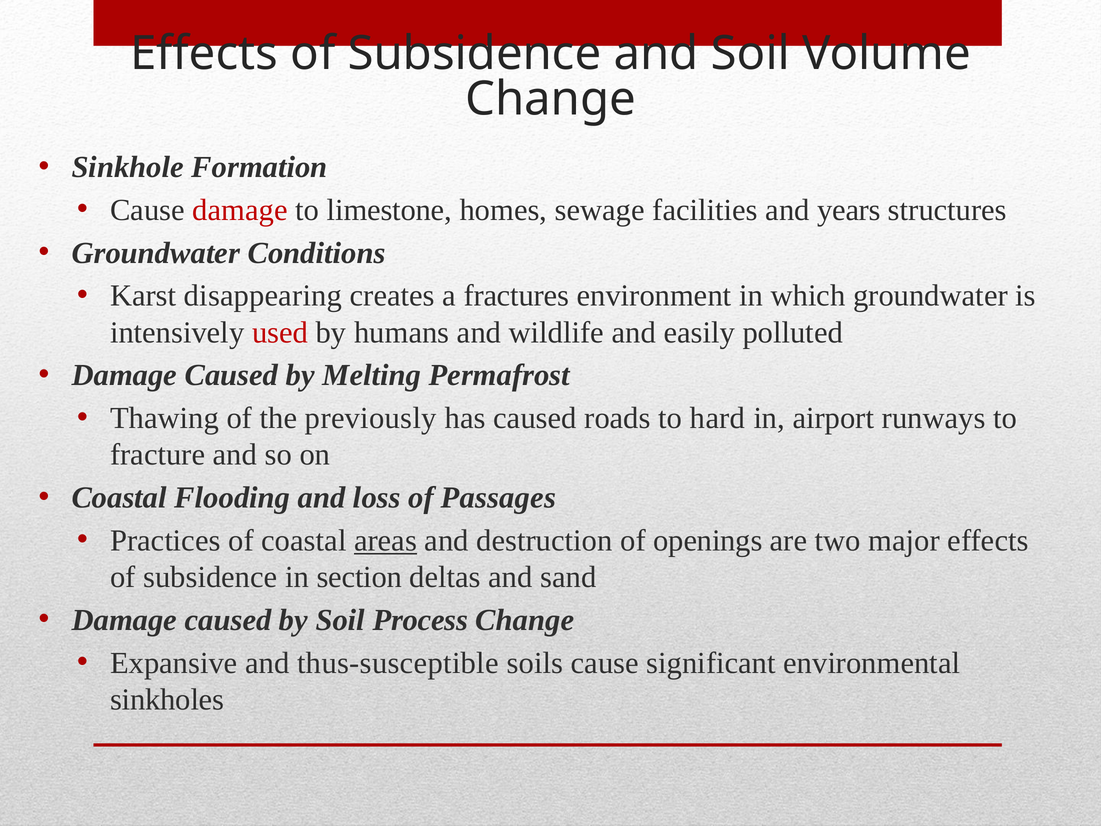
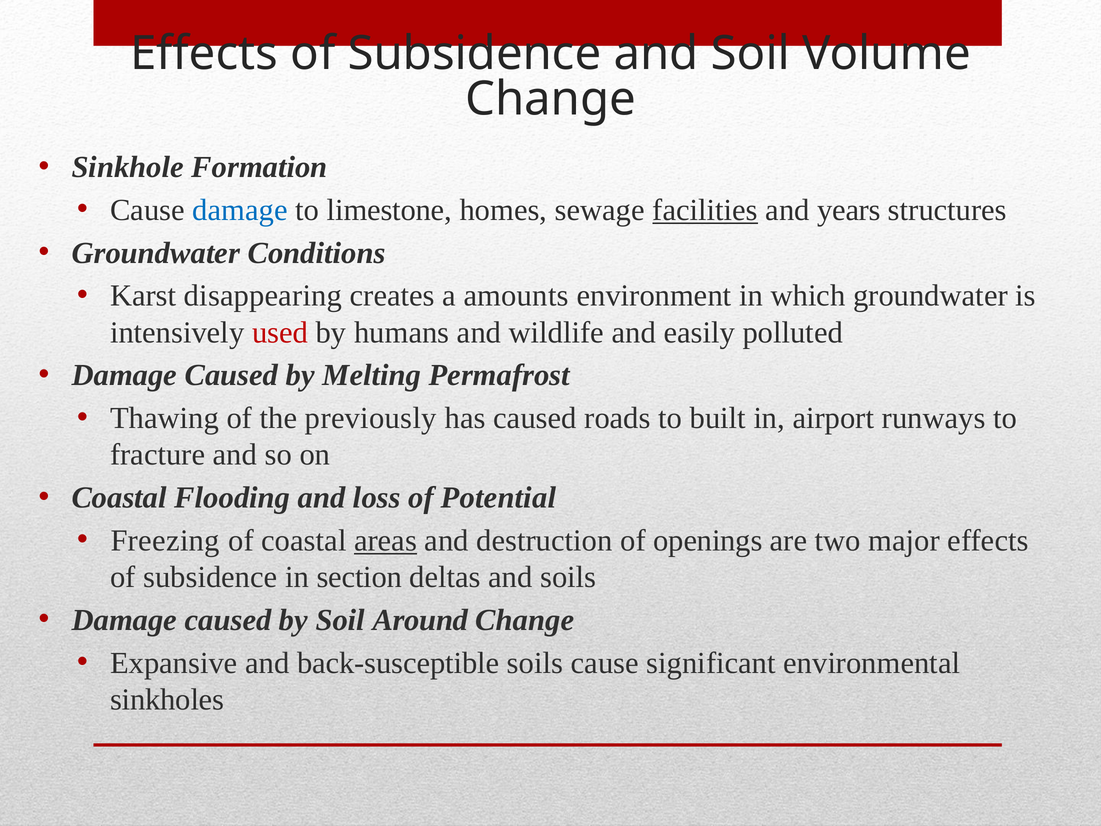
damage colour: red -> blue (240, 210)
facilities underline: none -> present (705, 210)
fractures: fractures -> amounts (516, 296)
hard: hard -> built (718, 418)
Passages: Passages -> Potential (498, 498)
Practices: Practices -> Freezing (165, 540)
and sand: sand -> soils (568, 577)
Process: Process -> Around (420, 620)
thus-susceptible: thus-susceptible -> back-susceptible (398, 663)
